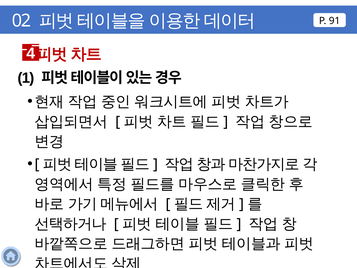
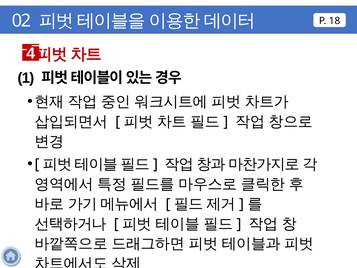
91: 91 -> 18 (335, 21)
